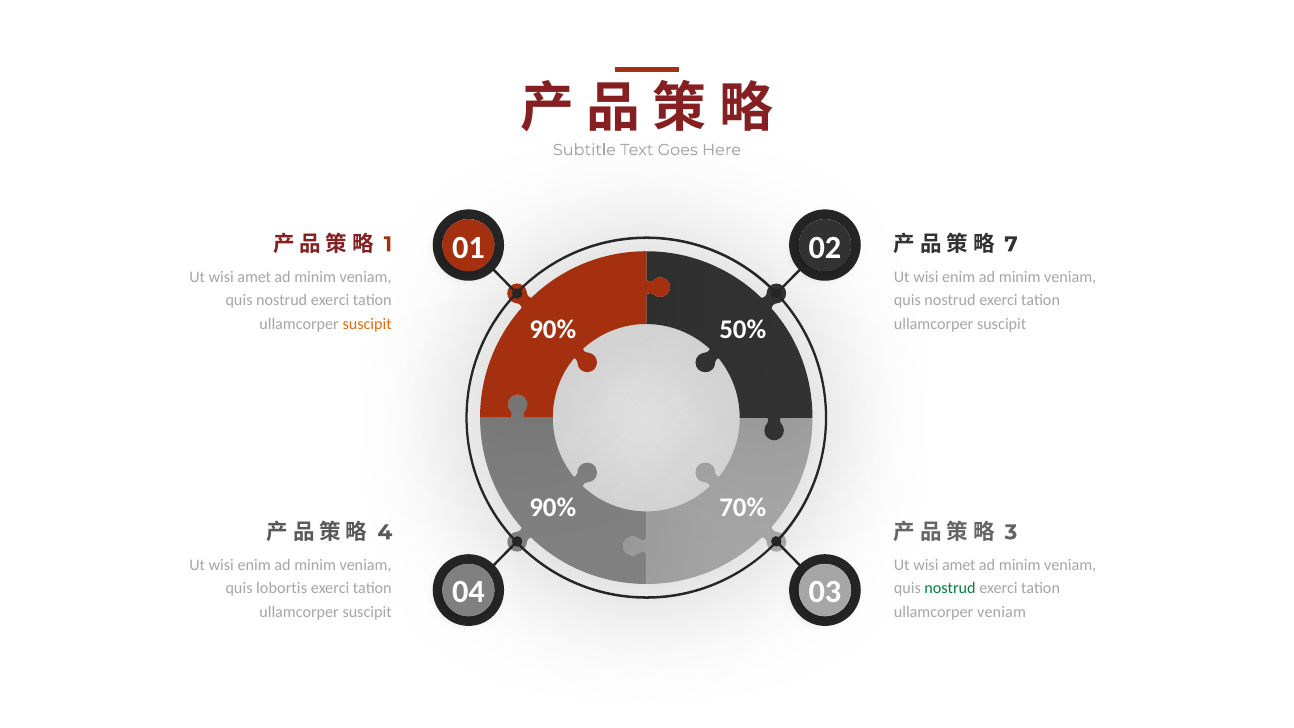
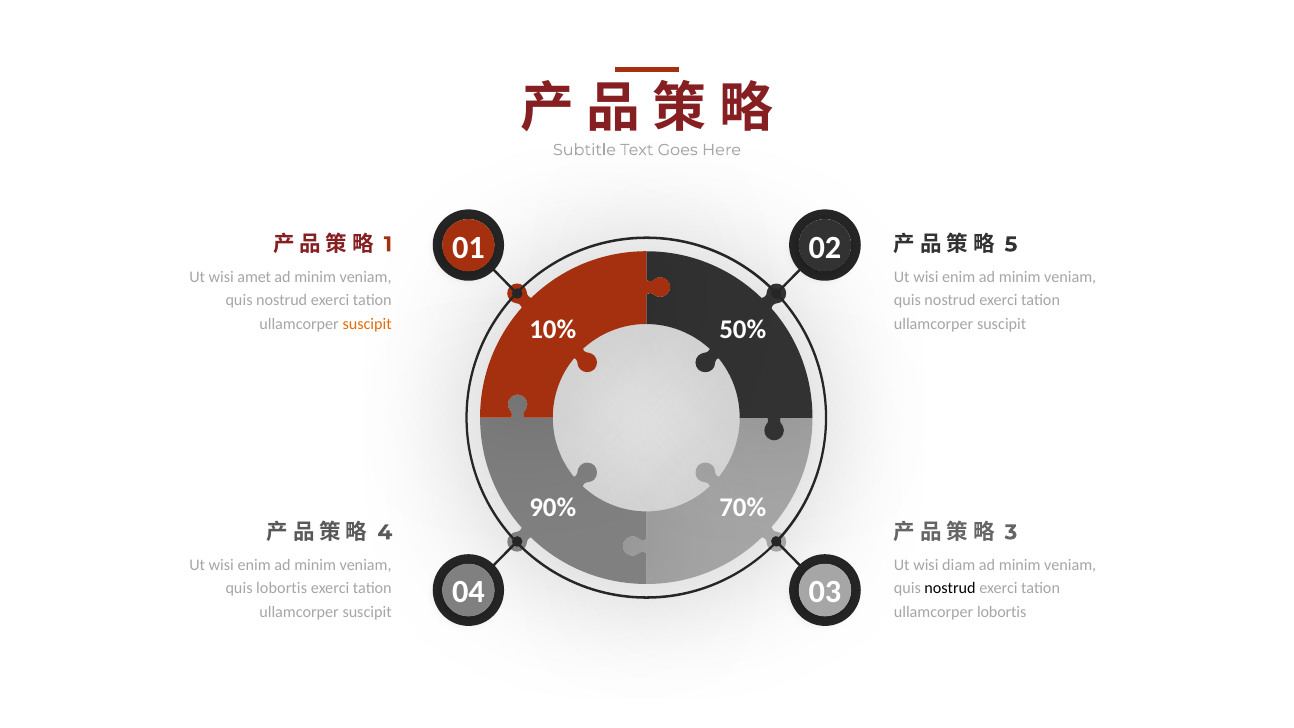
7: 7 -> 5 (1011, 244)
90%: 90% -> 10% (553, 330)
amet: amet -> diam (959, 565)
nostrud colour: green -> black (950, 589)
ullamcorper veniam: veniam -> lobortis (1002, 612)
